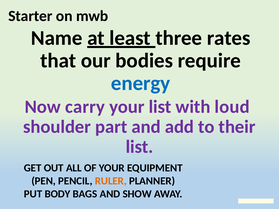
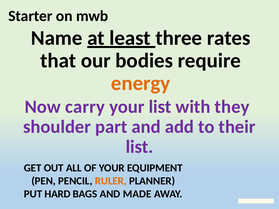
energy colour: blue -> orange (141, 83)
loud: loud -> they (232, 107)
BODY: BODY -> HARD (58, 194)
SHOW: SHOW -> MADE (137, 194)
